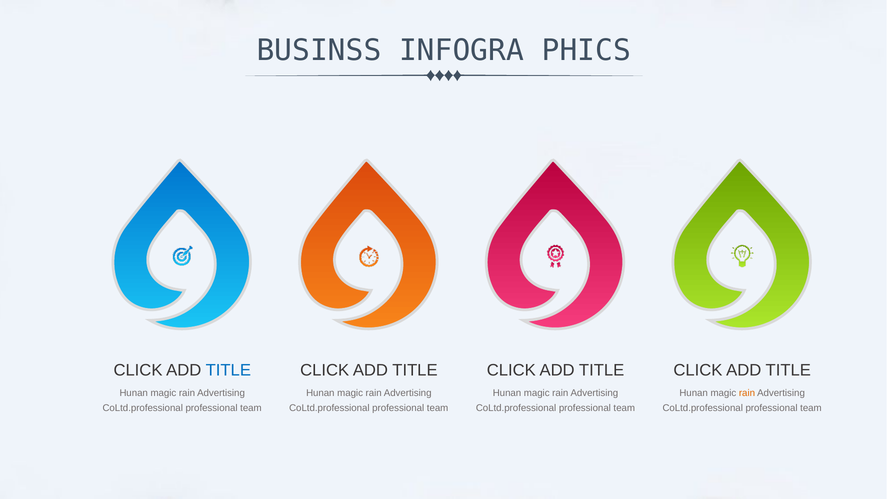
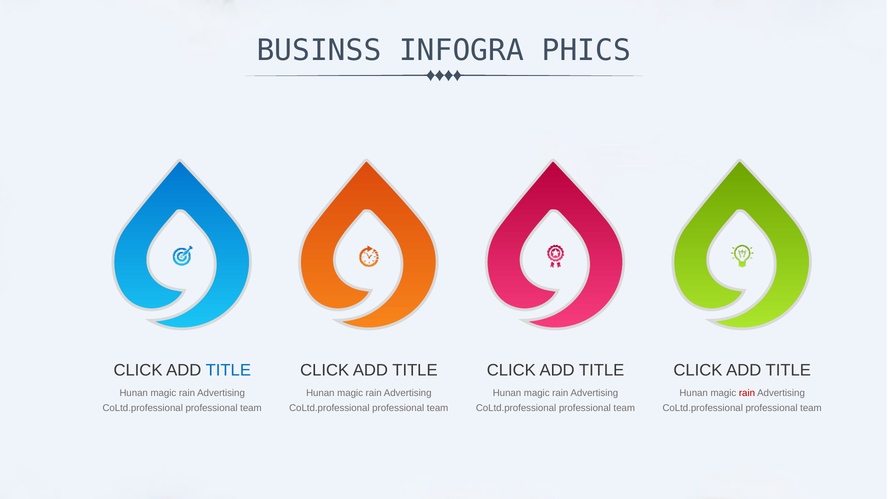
rain colour: orange -> red (747, 394)
